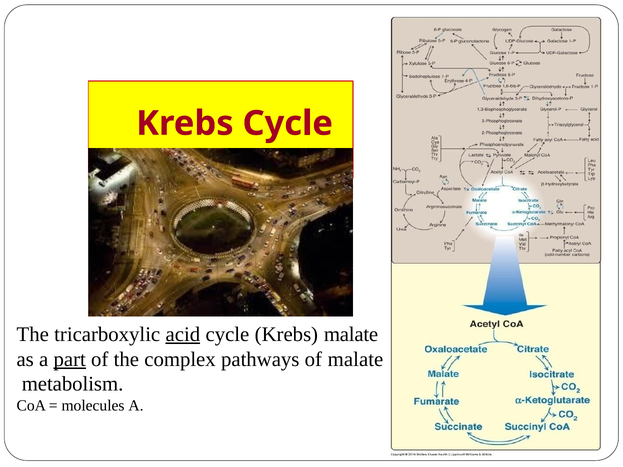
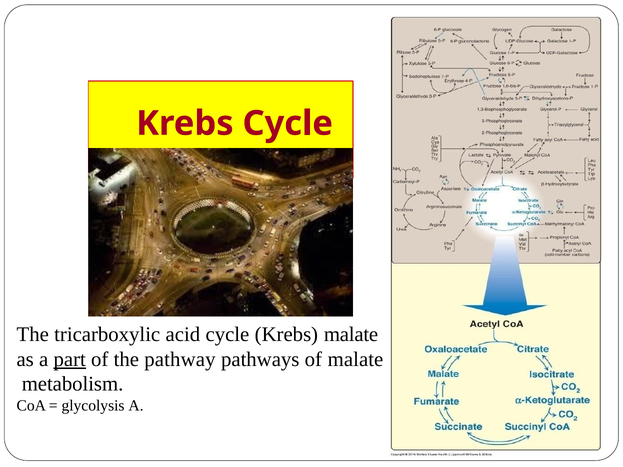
acid underline: present -> none (183, 334)
complex: complex -> pathway (180, 359)
molecules: molecules -> glycolysis (93, 406)
